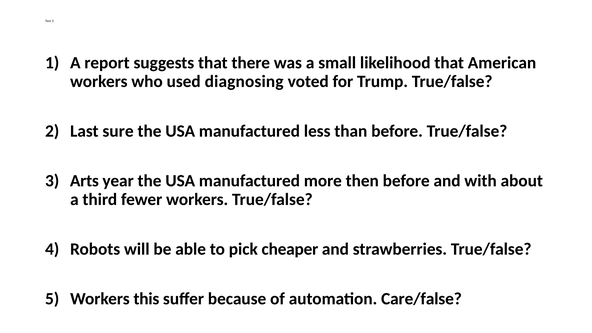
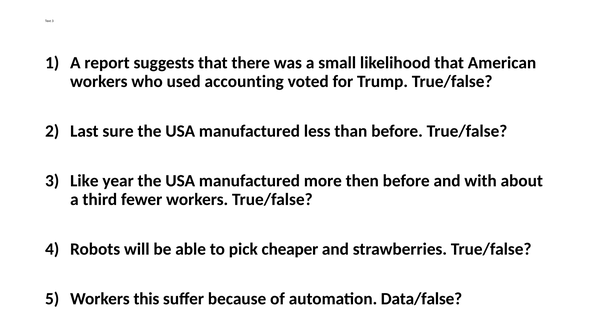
diagnosing: diagnosing -> accounting (244, 81)
Arts: Arts -> Like (84, 181)
Care/false: Care/false -> Data/false (421, 299)
